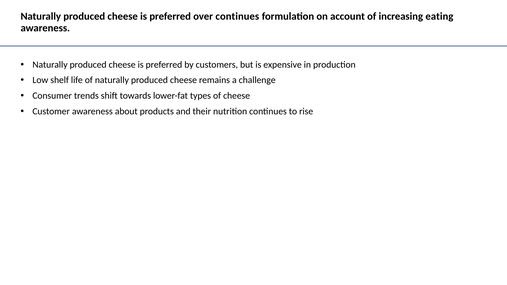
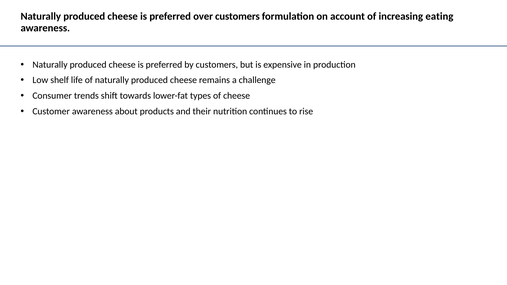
over continues: continues -> customers (237, 16)
